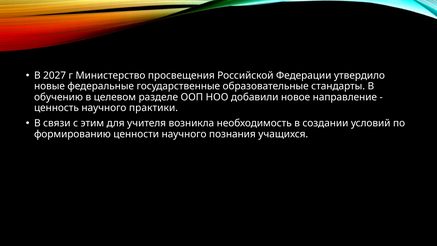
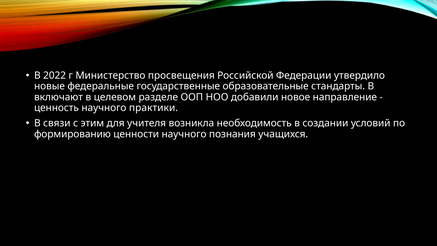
2027: 2027 -> 2022 (55, 75)
обучению: обучению -> включают (59, 97)
